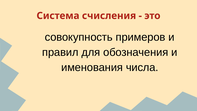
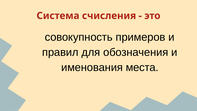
числа: числа -> места (142, 67)
